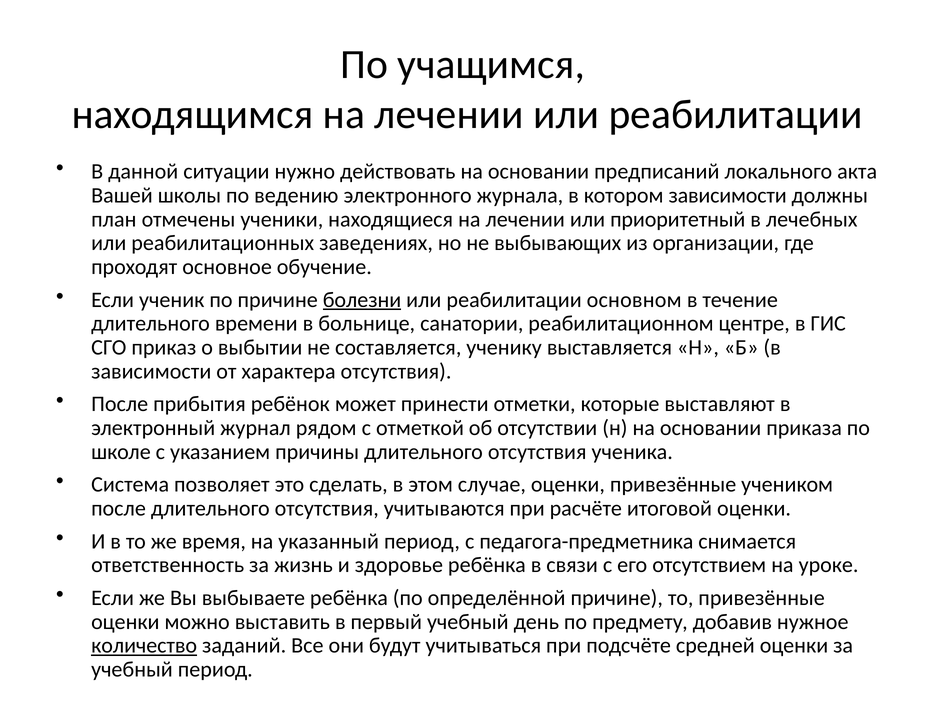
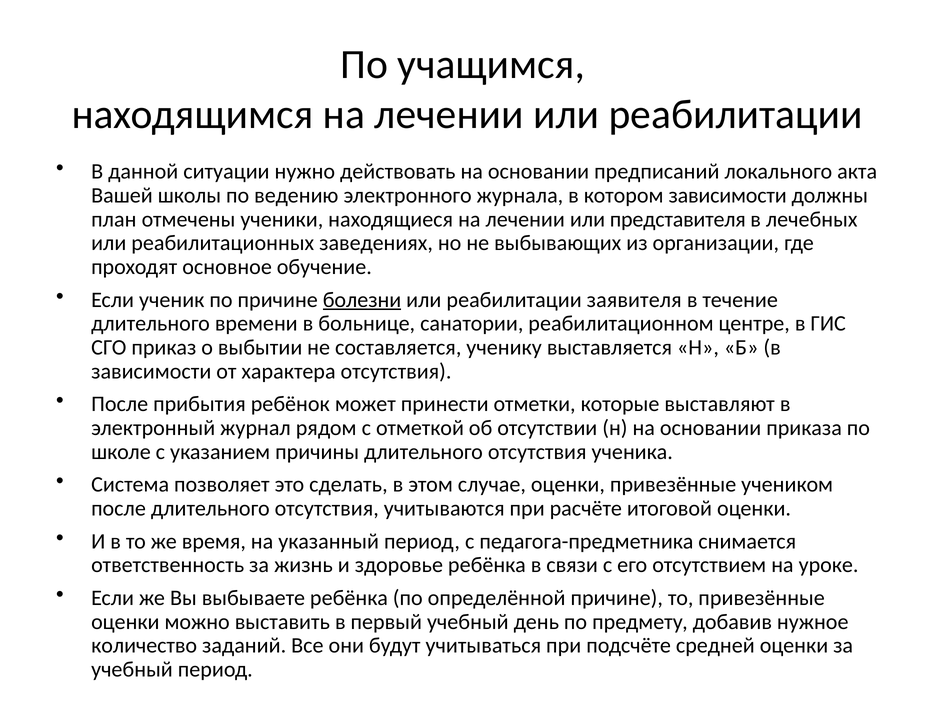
приоритетный: приоритетный -> представителя (678, 219)
основном: основном -> заявителя (634, 299)
количество underline: present -> none (144, 645)
